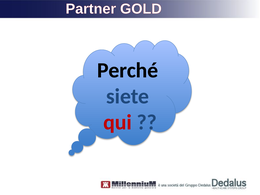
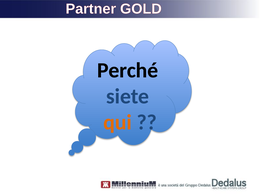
qui colour: red -> orange (118, 122)
